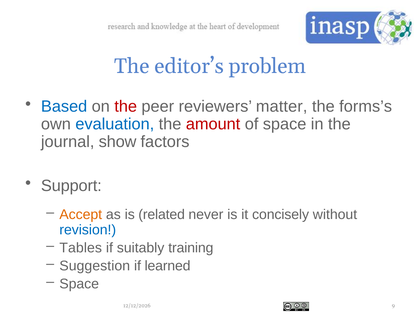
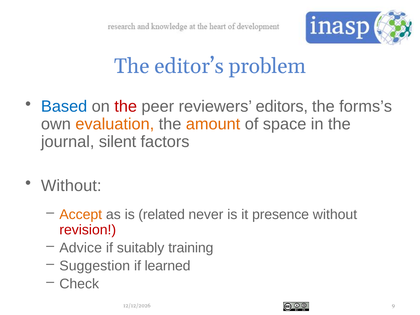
matter: matter -> editors (282, 106)
evaluation colour: blue -> orange (115, 124)
amount colour: red -> orange (213, 124)
show: show -> silent (118, 142)
Support: Support -> Without (71, 186)
concisely: concisely -> presence (281, 215)
revision colour: blue -> red (88, 230)
Tables: Tables -> Advice (81, 248)
Space: Space -> Check (79, 284)
